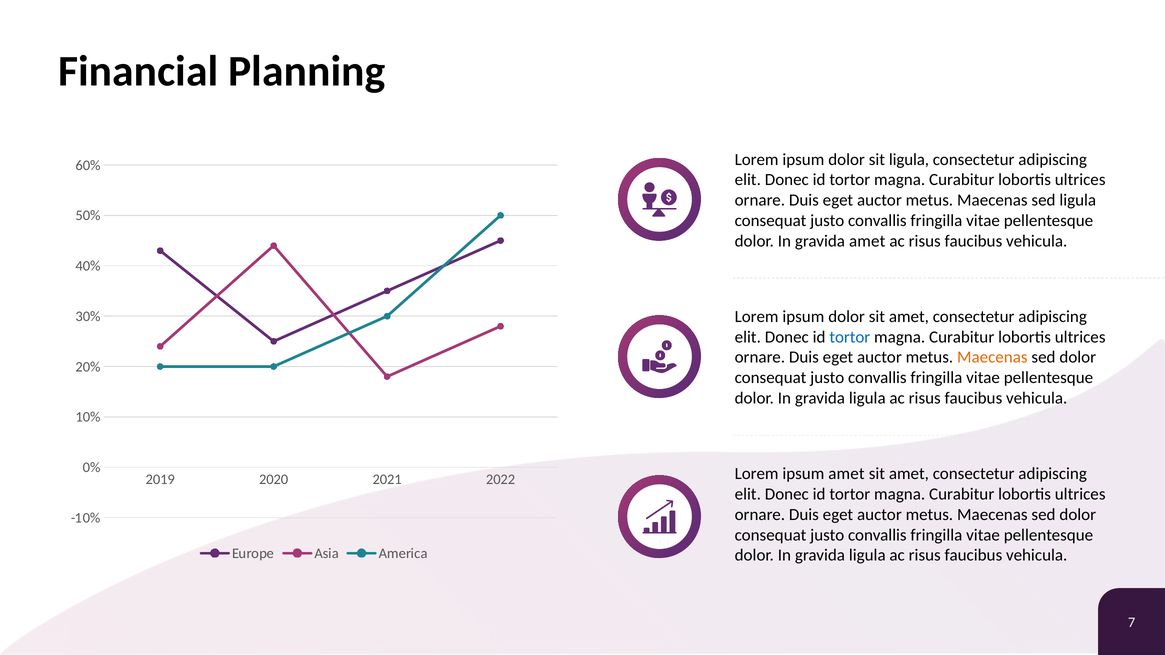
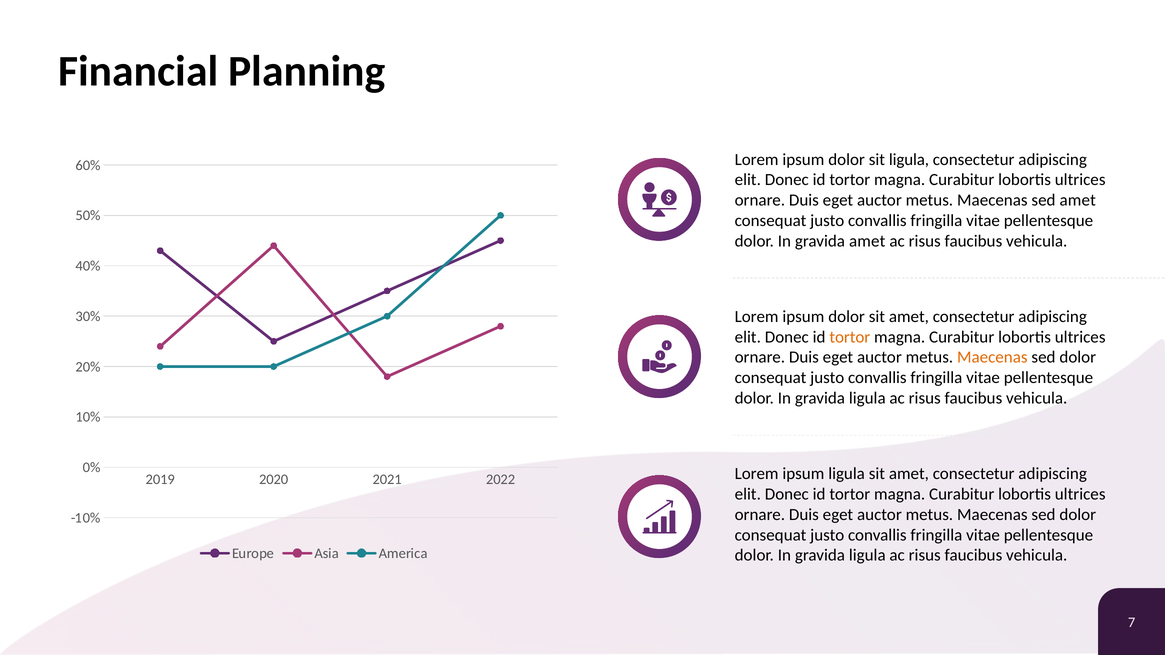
sed ligula: ligula -> amet (1078, 200)
tortor colour: blue -> orange (850, 337)
ipsum amet: amet -> ligula (847, 474)
